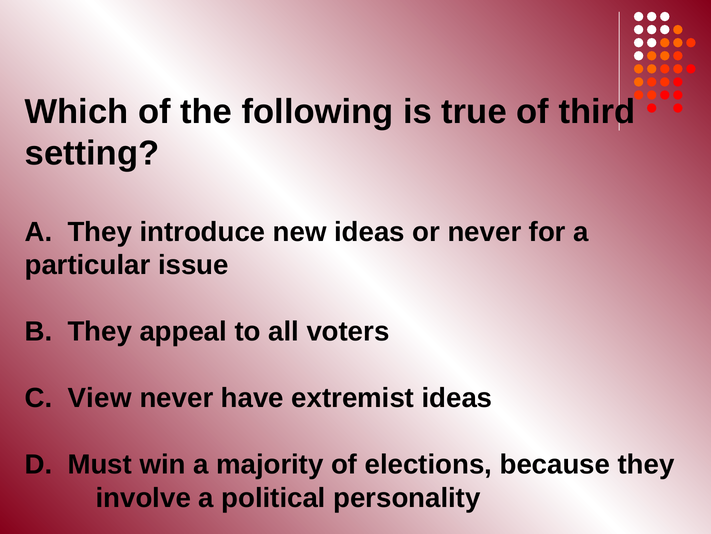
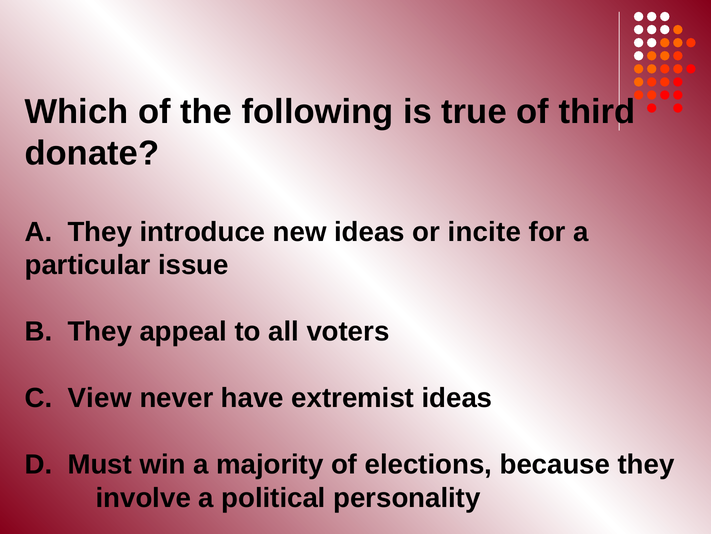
setting: setting -> donate (92, 153)
or never: never -> incite (484, 232)
